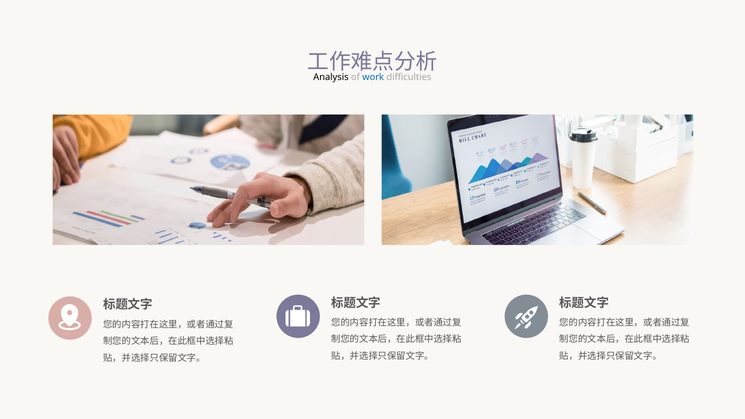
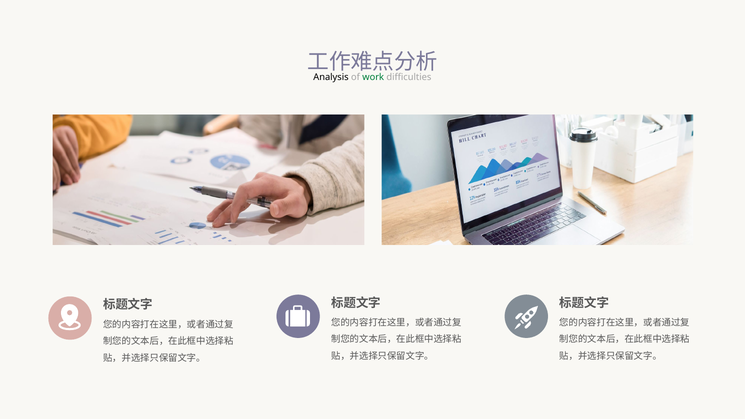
work colour: blue -> green (373, 77)
